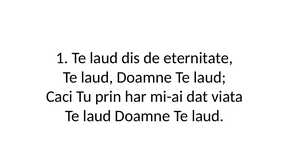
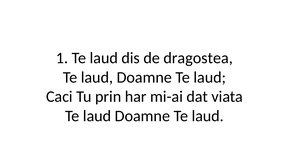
eternitate: eternitate -> dragostea (198, 58)
